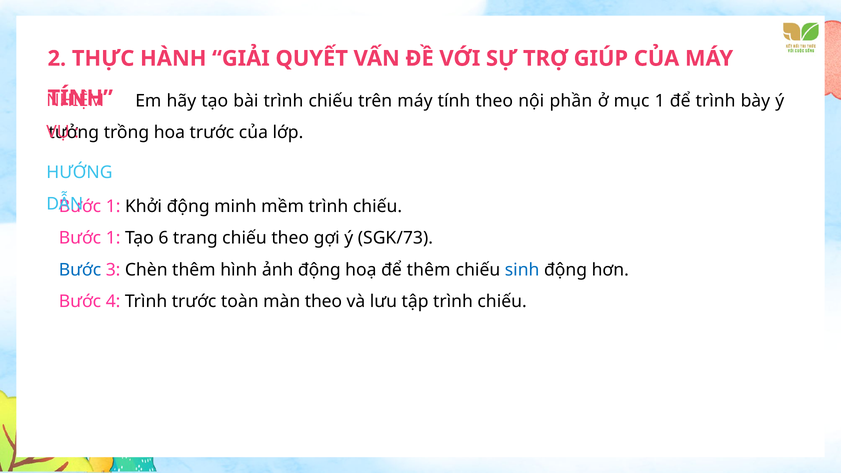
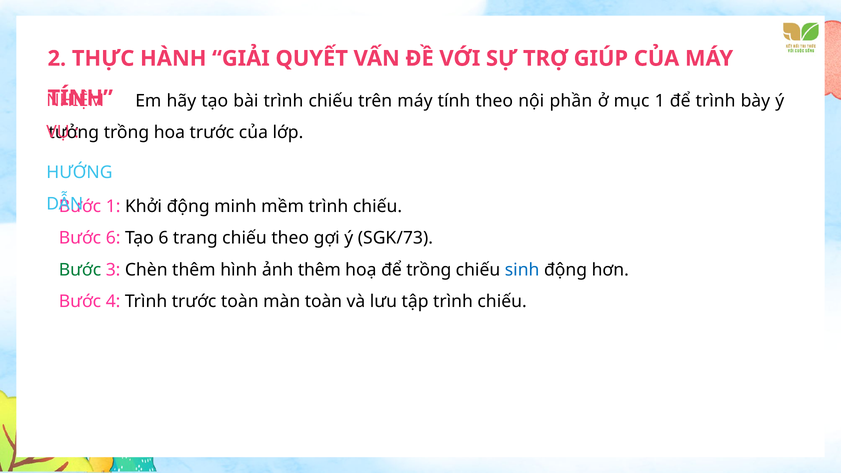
1: 1 -> 6 (113, 238)
Bước colour: blue -> green (80, 270)
ảnh động: động -> thêm (319, 270)
để thêm: thêm -> trồng (429, 270)
màn theo: theo -> toàn (323, 301)
